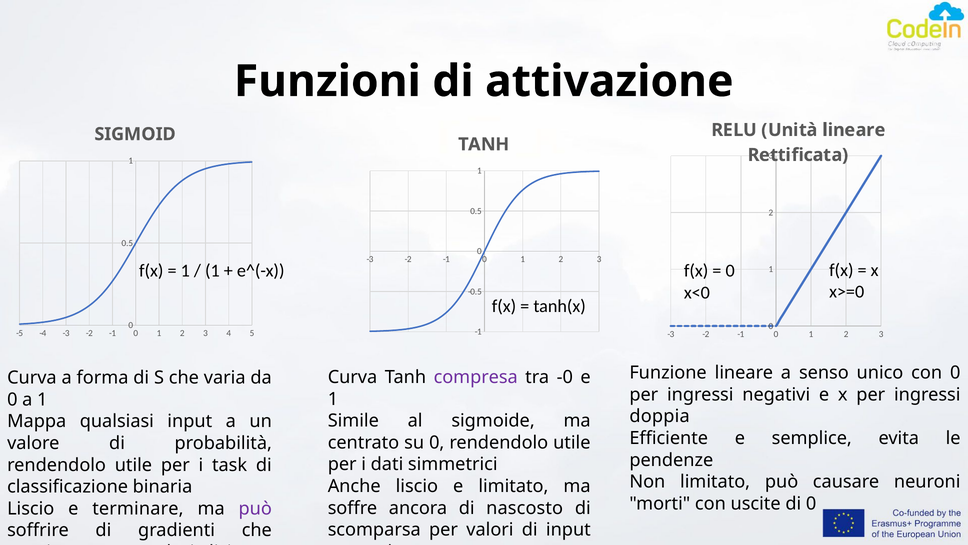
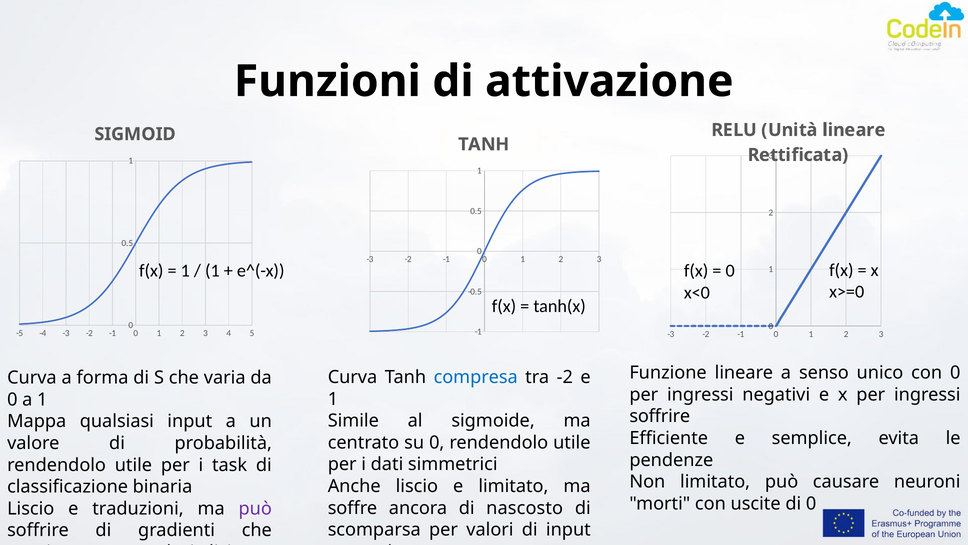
compresa colour: purple -> blue (476, 377)
tra -0: -0 -> -2 (565, 377)
doppia: doppia -> soffrire (660, 416)
terminare: terminare -> traduzioni (138, 508)
